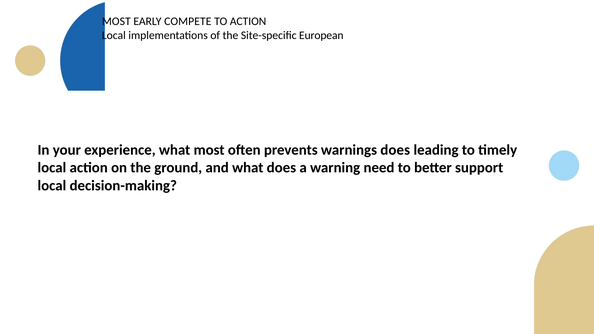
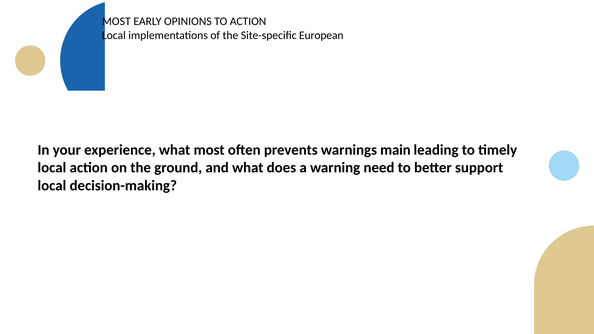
COMPETE: COMPETE -> OPINIONS (188, 22)
warnings does: does -> main (395, 150)
